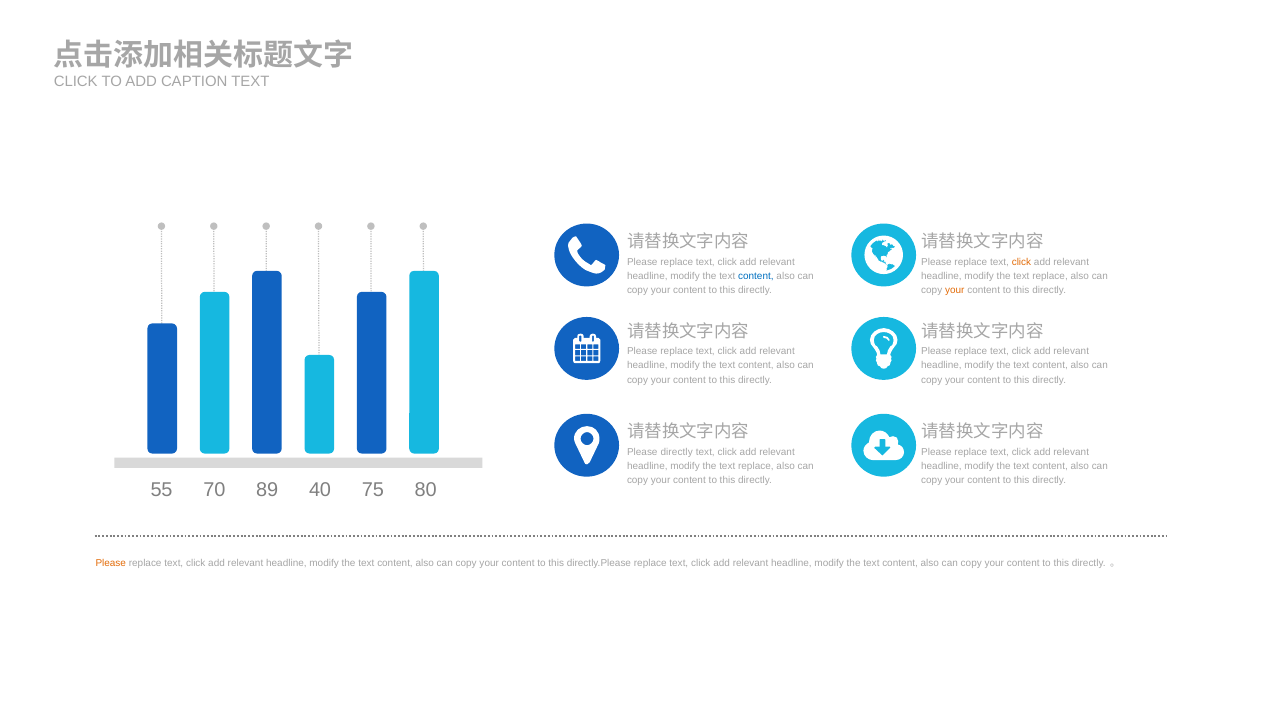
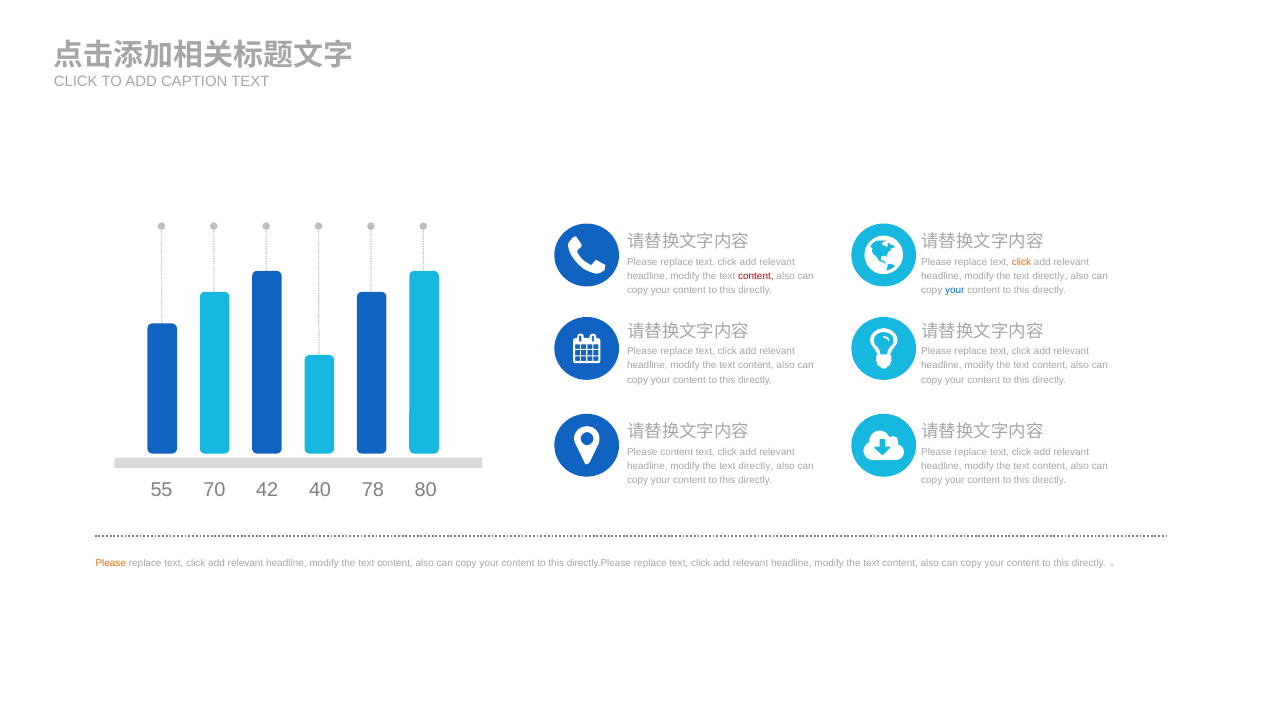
content colour: blue -> red (756, 276)
replace: replace -> directly (1050, 276)
your colour: orange -> blue (955, 291)
Please directly: directly -> content (677, 452)
replace: replace -> directly (756, 466)
89: 89 -> 42 (267, 490)
75: 75 -> 78 (373, 490)
